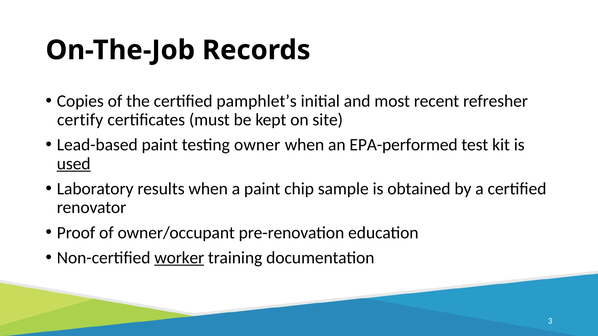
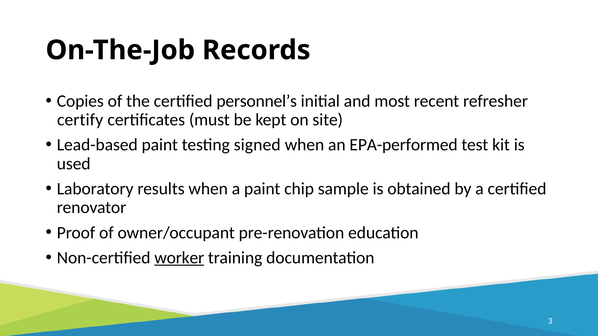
pamphlet’s: pamphlet’s -> personnel’s (257, 101)
owner: owner -> signed (257, 145)
used underline: present -> none (74, 164)
